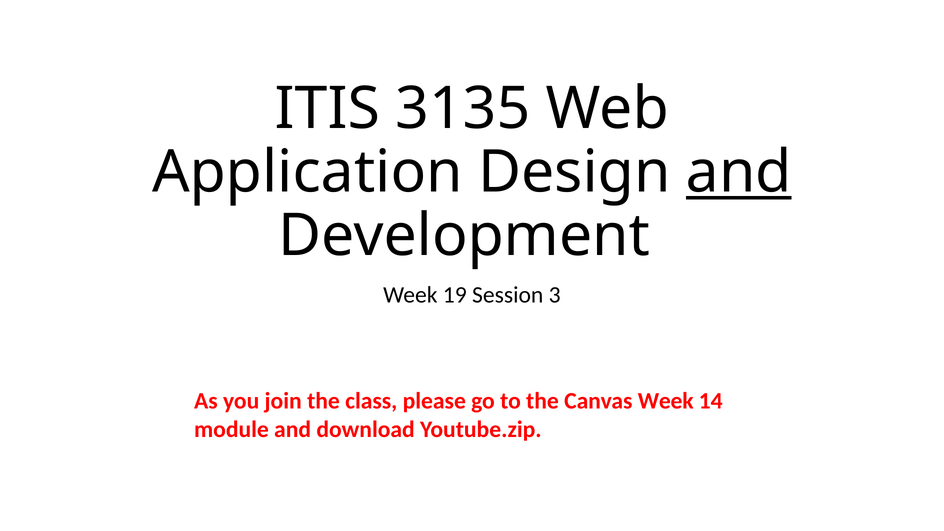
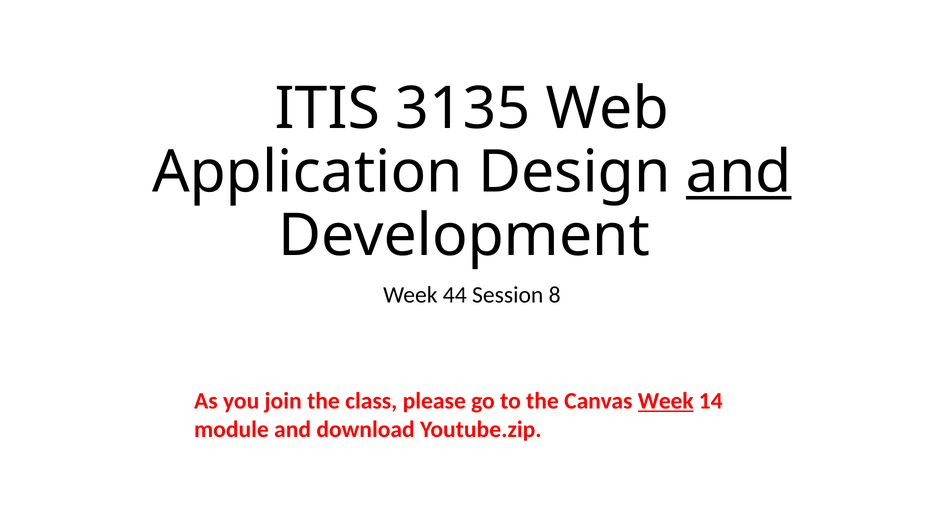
19: 19 -> 44 (455, 295)
3: 3 -> 8 (555, 295)
Week underline: none -> present (666, 401)
